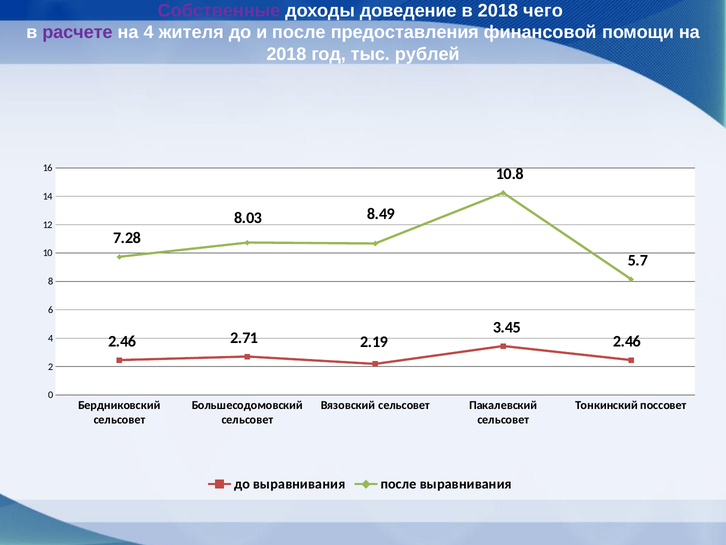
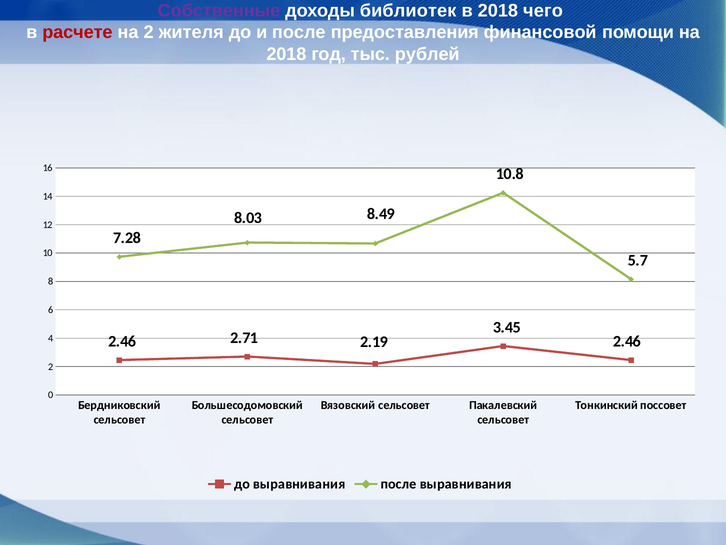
доведение: доведение -> библиотек (408, 11)
расчете colour: purple -> red (77, 32)
на 4: 4 -> 2 (149, 32)
